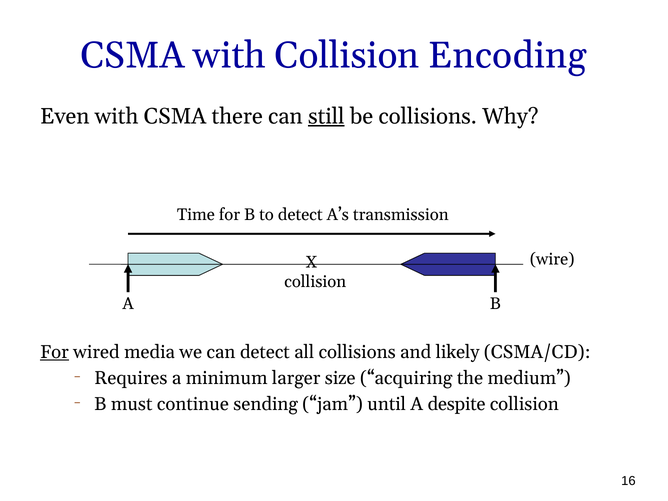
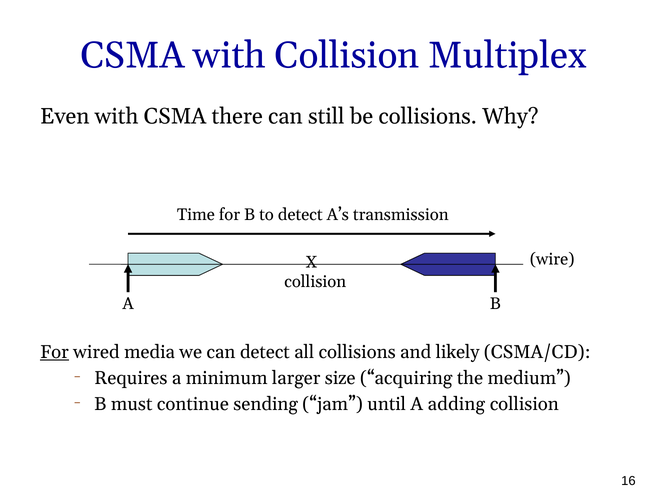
Encoding: Encoding -> Multiplex (508, 56)
still underline: present -> none (326, 116)
despite: despite -> adding (456, 404)
